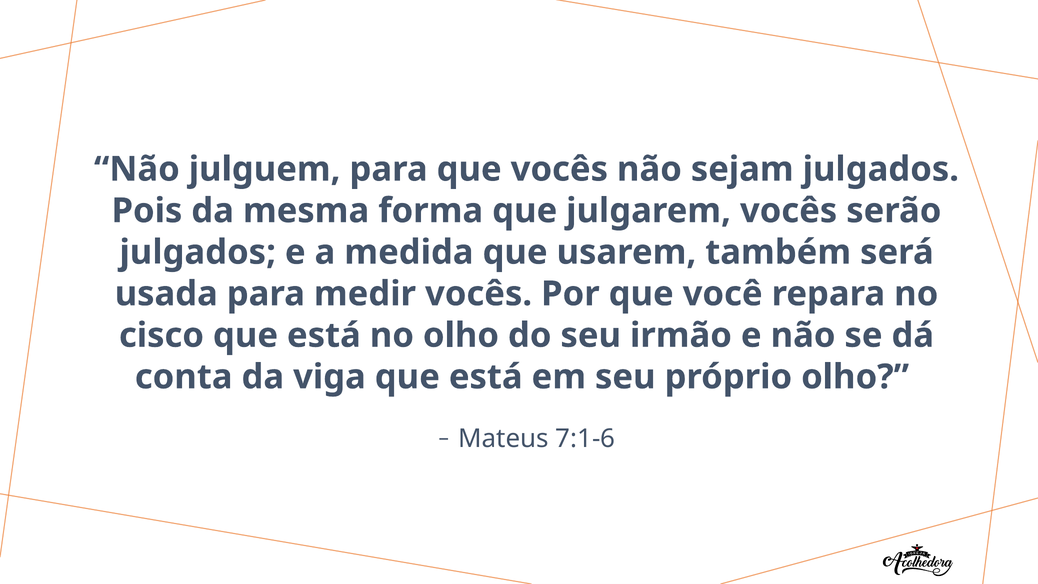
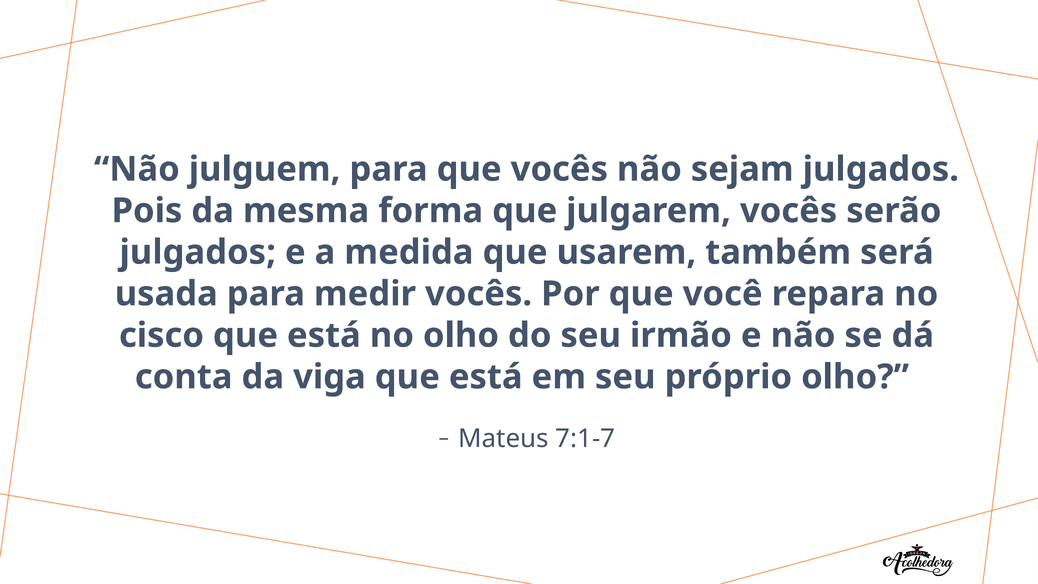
7:1-6: 7:1-6 -> 7:1-7 (585, 439)
